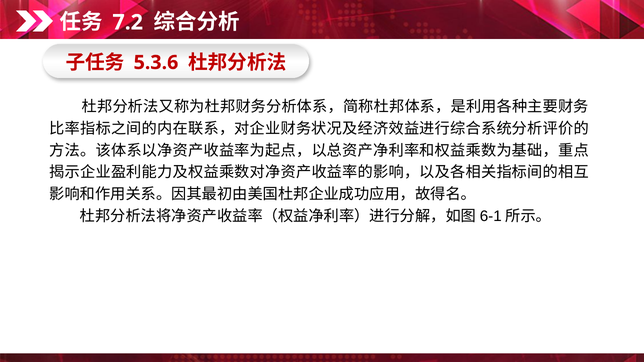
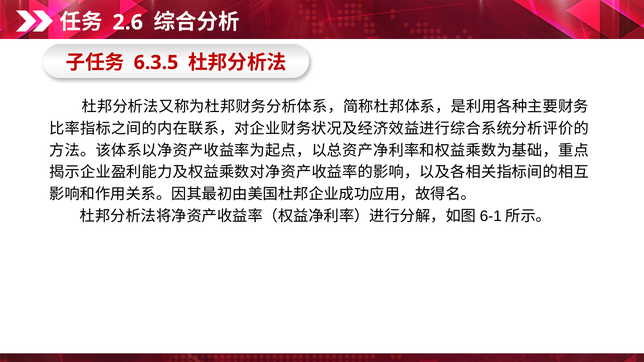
7.2: 7.2 -> 2.6 (128, 22)
5.3.6: 5.3.6 -> 6.3.5 (156, 63)
